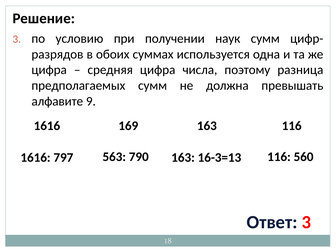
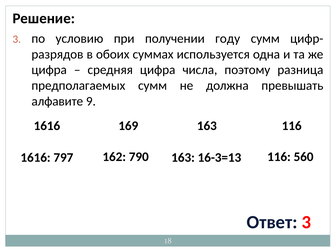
наук: наук -> году (228, 39)
563: 563 -> 162 (114, 157)
